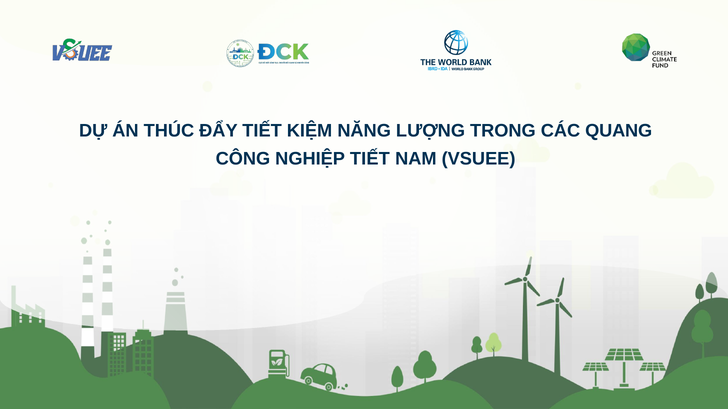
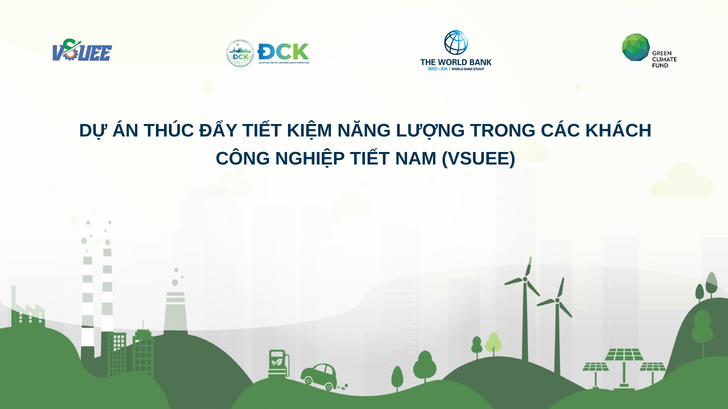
QUANG: QUANG -> KHÁCH (619, 131)
